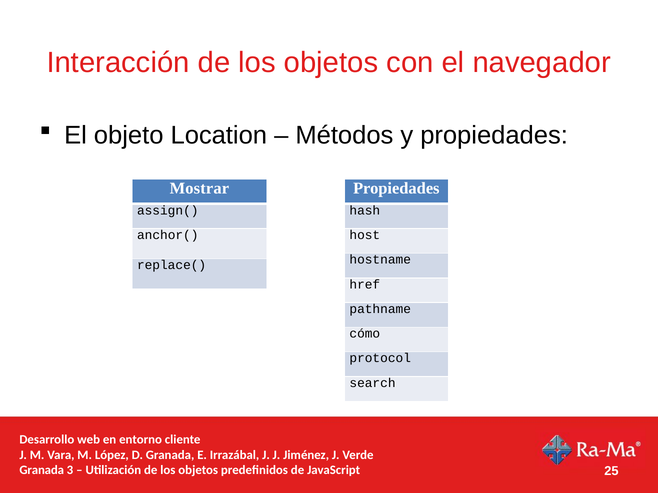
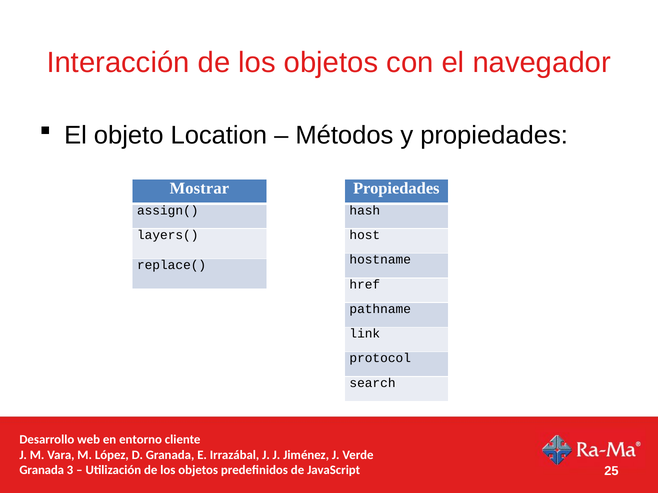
anchor(: anchor( -> layers( (168, 235)
cómo: cómo -> link (365, 334)
